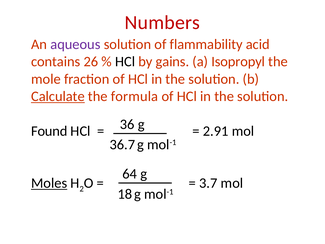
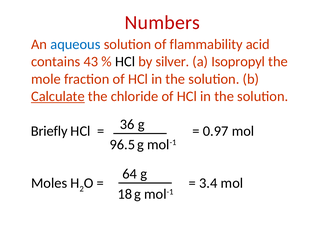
aqueous colour: purple -> blue (75, 44)
26: 26 -> 43 (91, 62)
gains: gains -> silver (172, 62)
formula: formula -> chloride (135, 96)
Found: Found -> Briefly (49, 131)
2.91: 2.91 -> 0.97 (216, 131)
36.7: 36.7 -> 96.5 (122, 145)
Moles underline: present -> none (49, 183)
3.7: 3.7 -> 3.4 (208, 183)
